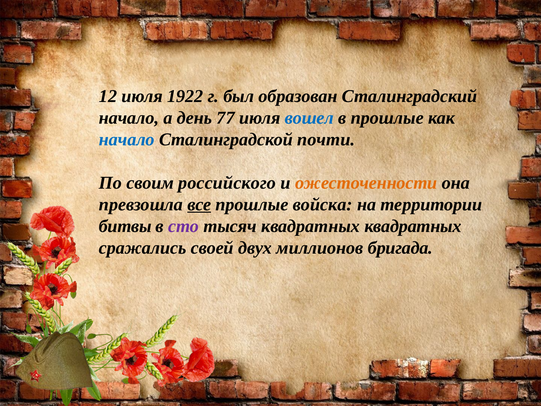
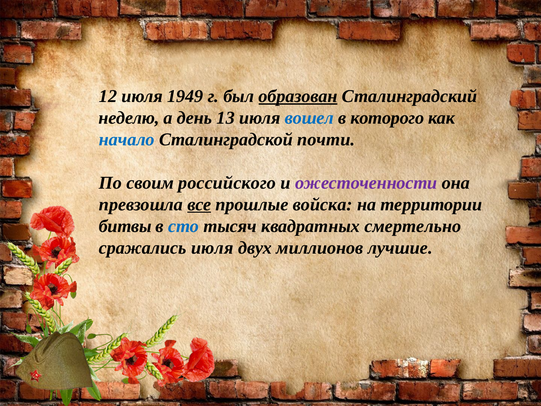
1922: 1922 -> 1949 (185, 96)
образован underline: none -> present (298, 96)
начало: начало -> неделю (129, 118)
77: 77 -> 13 (226, 118)
в прошлые: прошлые -> которого (387, 118)
ожесточенности colour: orange -> purple (366, 183)
сто colour: purple -> blue (184, 226)
квадратных квадратных: квадратных -> смертельно (413, 226)
сражались своей: своей -> июля (212, 248)
бригада: бригада -> лучшие (400, 248)
